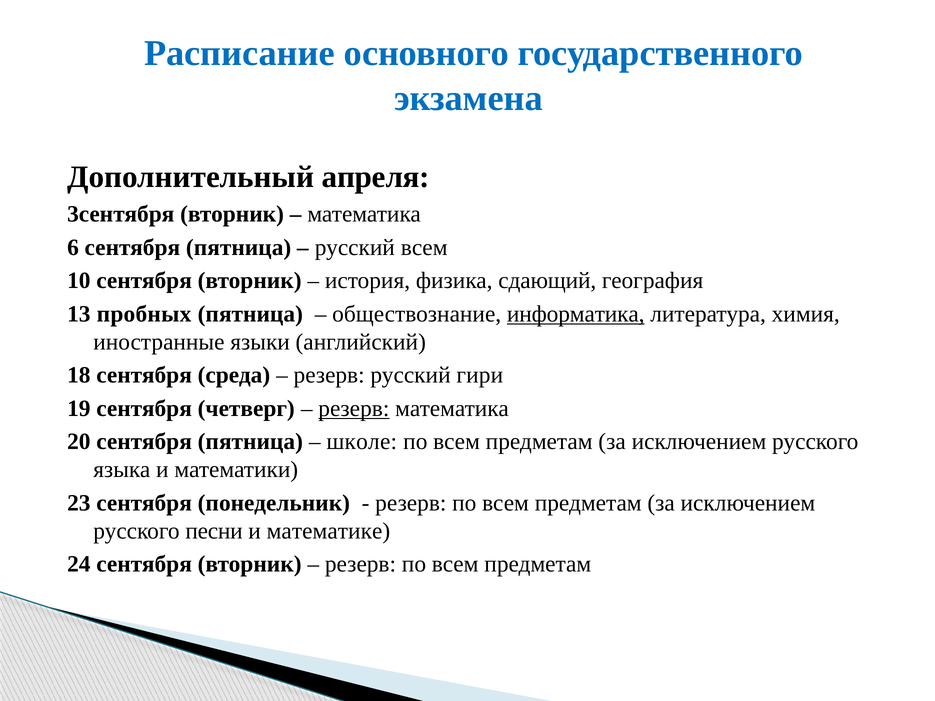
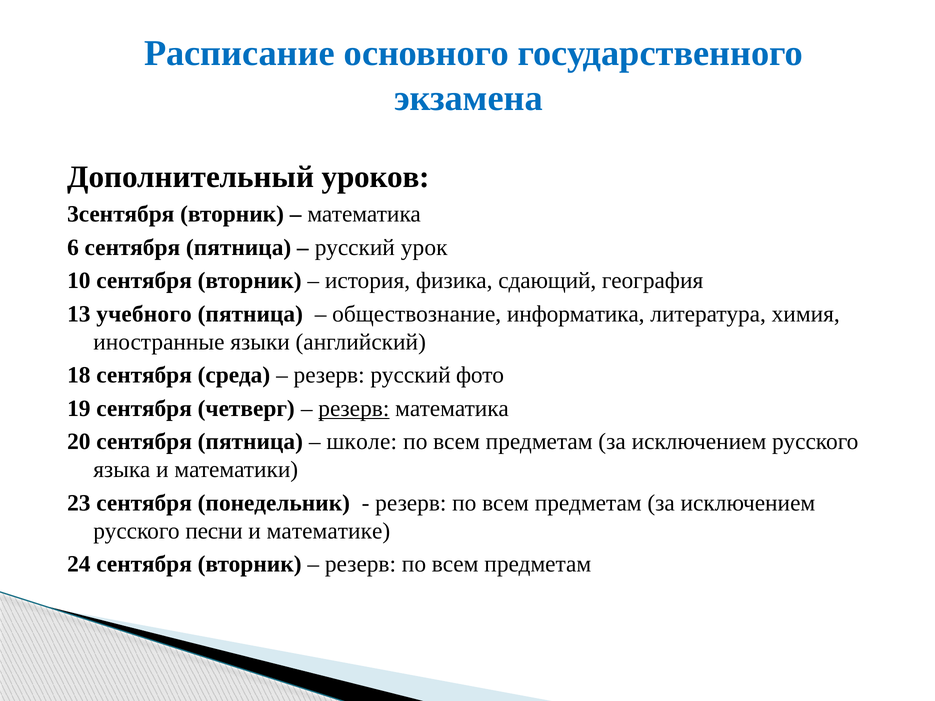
апреля: апреля -> уроков (376, 177)
русский всем: всем -> урок (424, 248)
пробных: пробных -> учебного (144, 314)
информатика underline: present -> none (576, 314)
гири: гири -> фото (480, 375)
